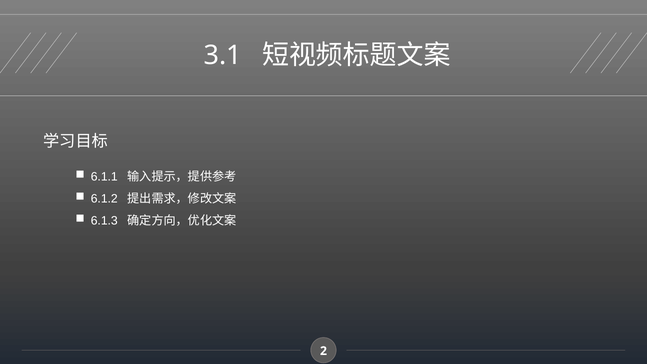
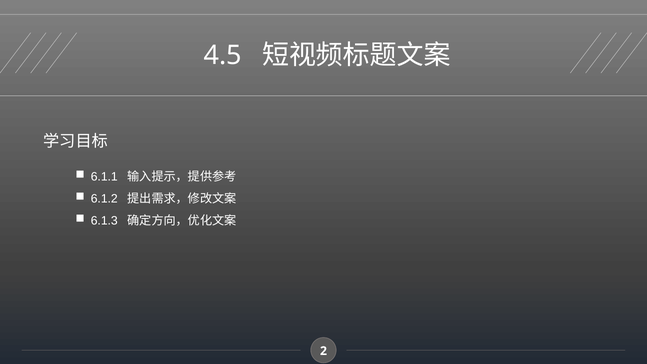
3.1: 3.1 -> 4.5 (223, 55)
